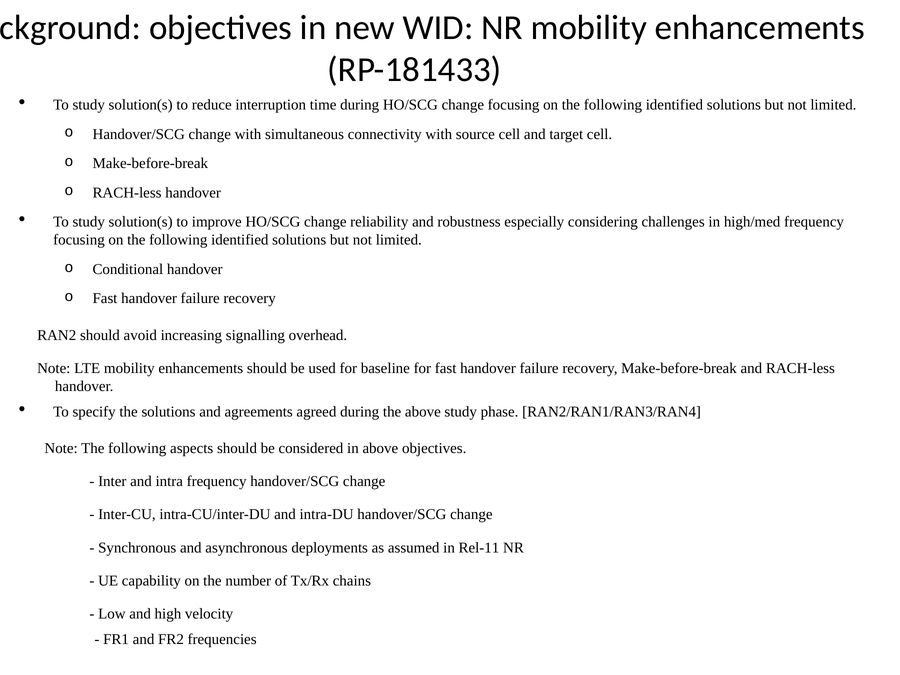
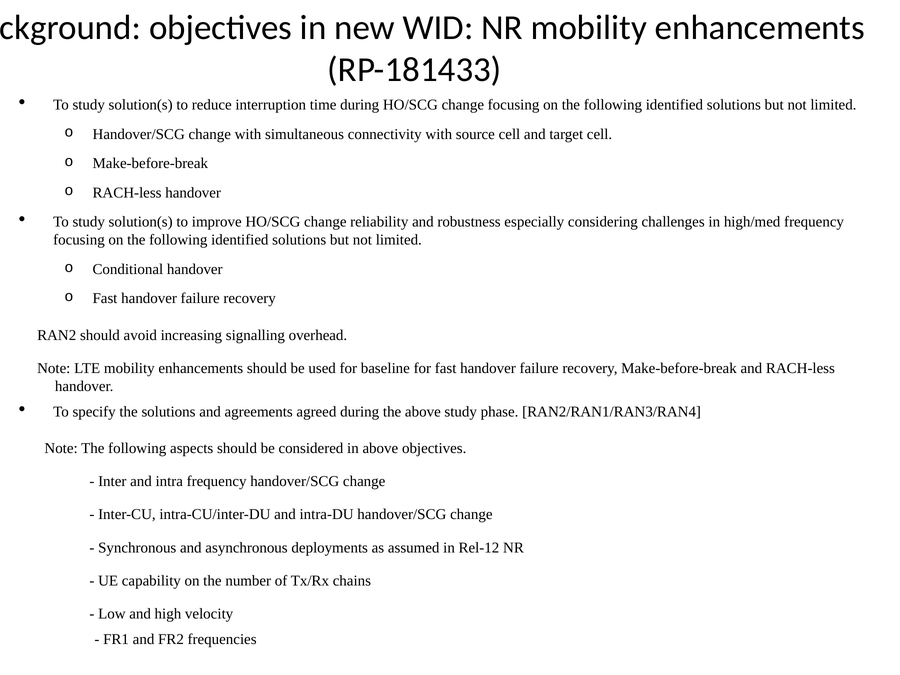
Rel-11: Rel-11 -> Rel-12 (479, 548)
